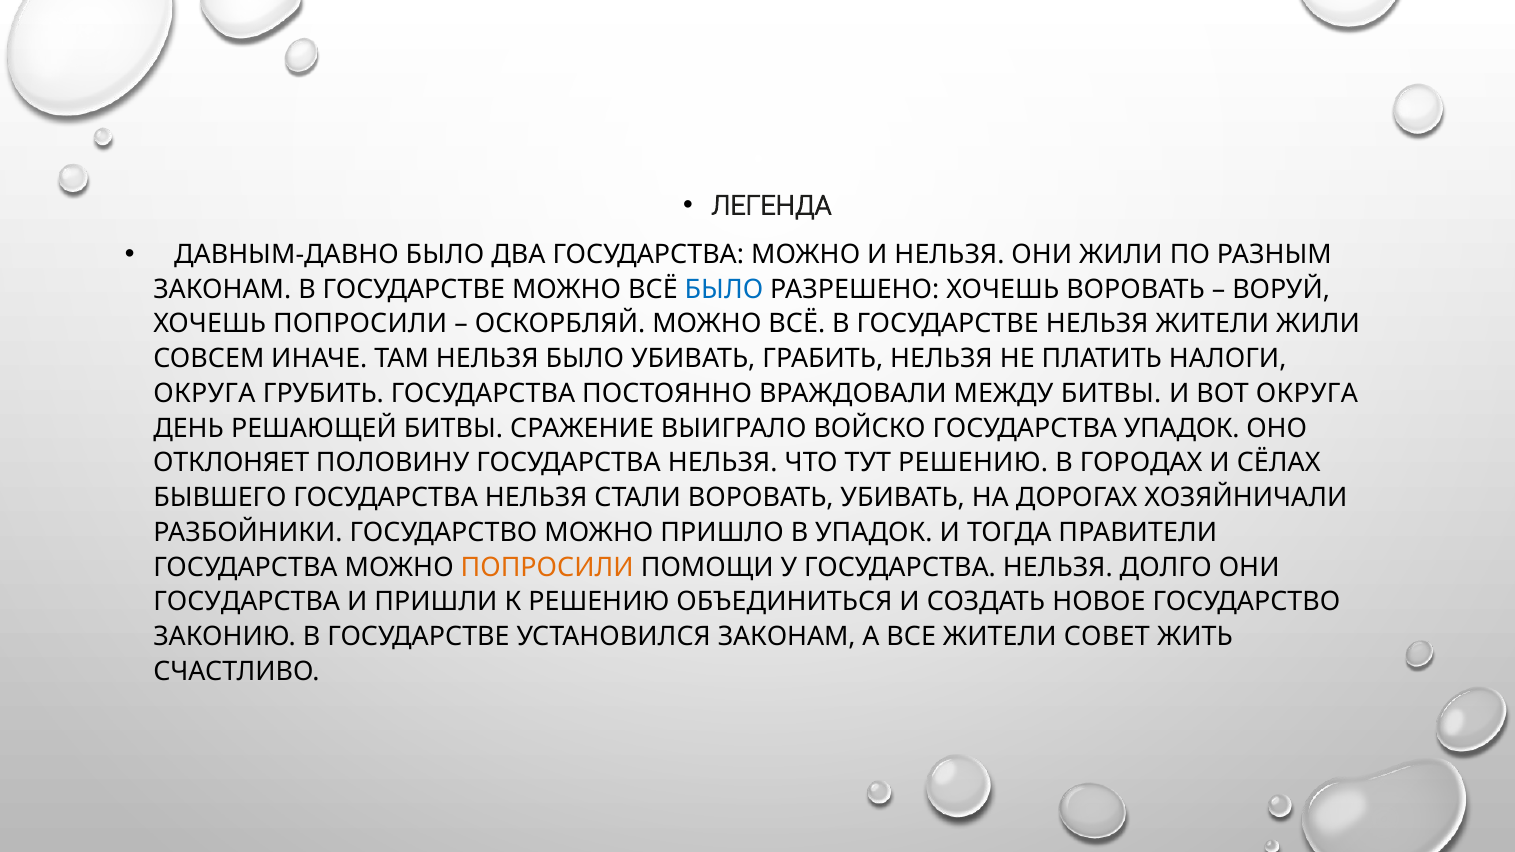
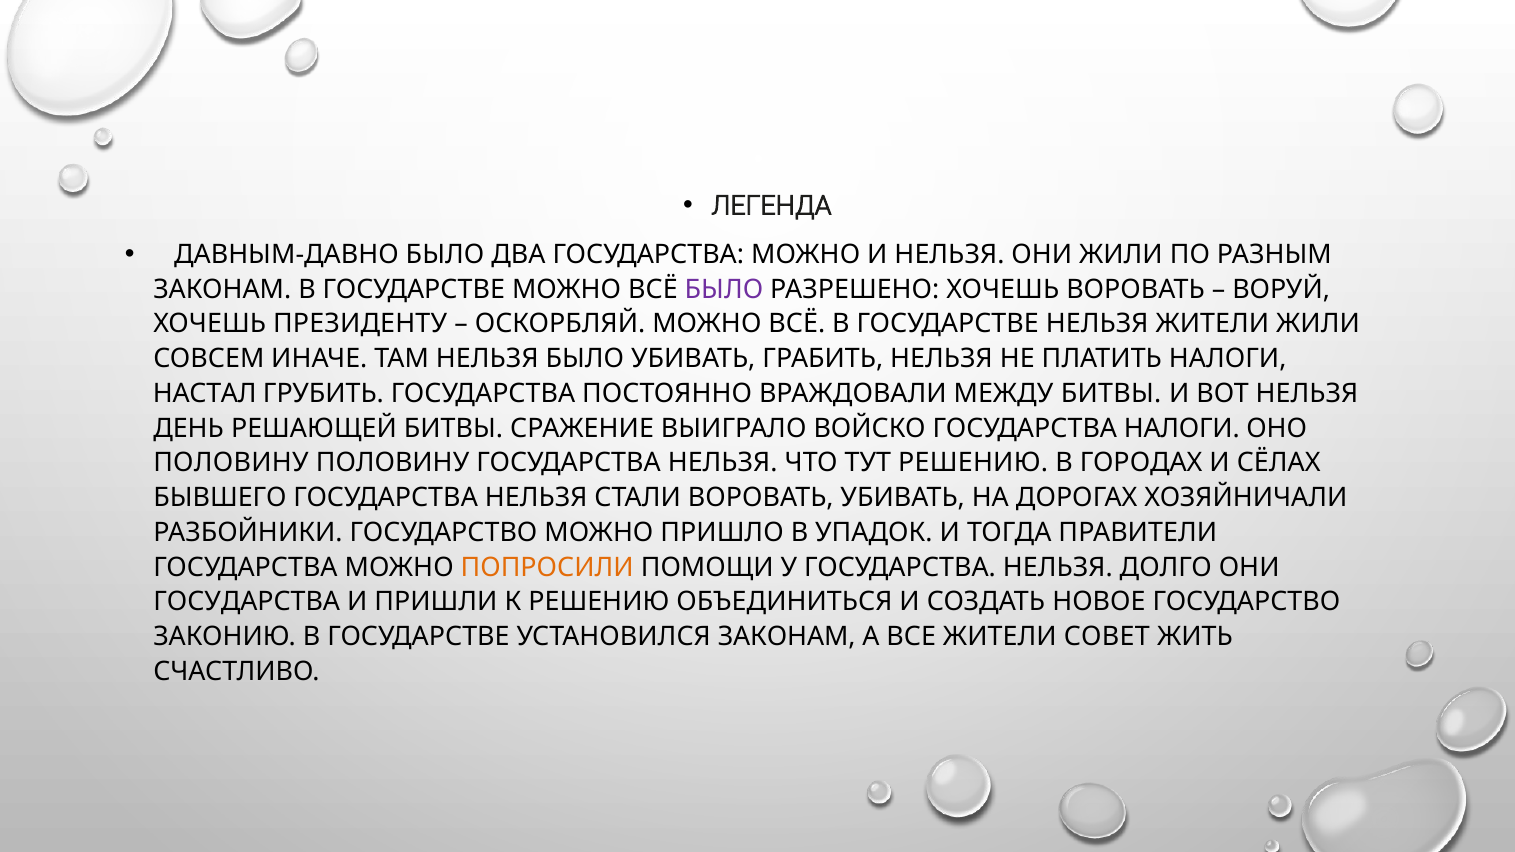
БЫЛО colour: blue -> purple (724, 289)
ХОЧЕШЬ ПОПРОСИЛИ: ПОПРОСИЛИ -> ПРЕЗИДЕНТУ (360, 324)
ОКРУГА: ОКРУГА -> НАСТАЛ (205, 394)
ВОТ ОКРУГА: ОКРУГА -> НЕЛЬЗЯ (1307, 394)
ГОСУДАРСТВА УПАДОК: УПАДОК -> НАЛОГИ (1182, 428)
ОТКЛОНЯЕТ: ОТКЛОНЯЕТ -> ПОЛОВИНУ (231, 463)
